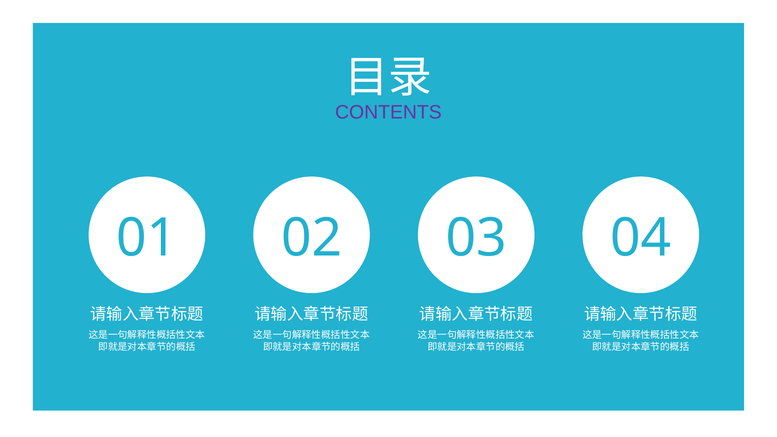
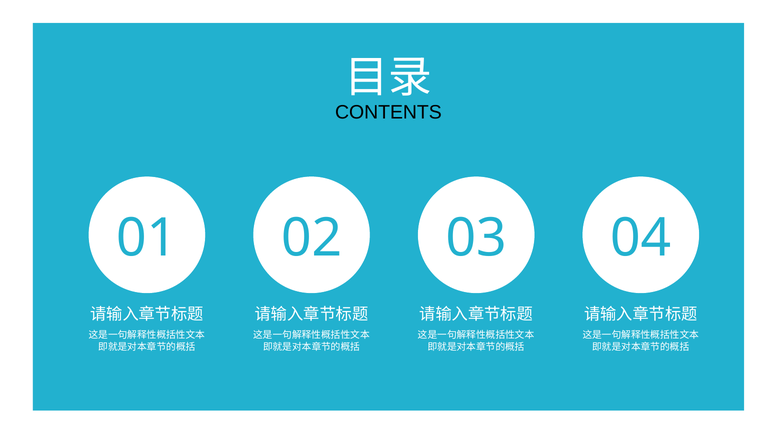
CONTENTS colour: purple -> black (388, 112)
